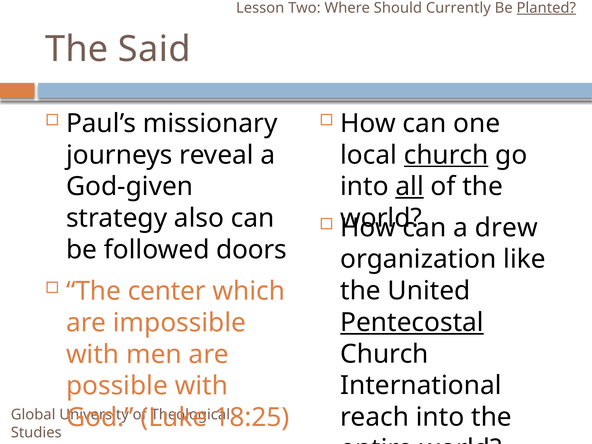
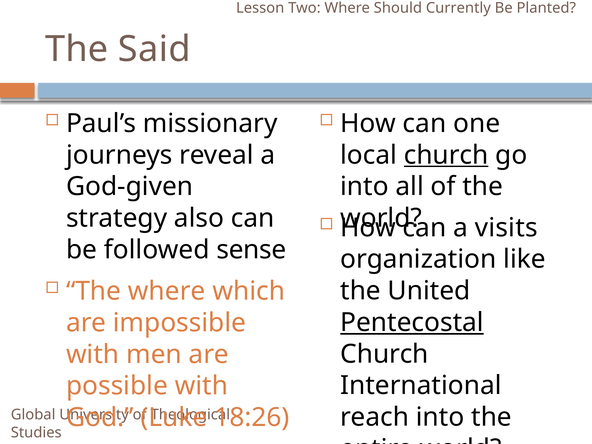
Planted underline: present -> none (546, 8)
all underline: present -> none (410, 187)
drew: drew -> visits (506, 228)
doors: doors -> sense (251, 250)
The center: center -> where (167, 291)
18:25: 18:25 -> 18:26 (252, 418)
